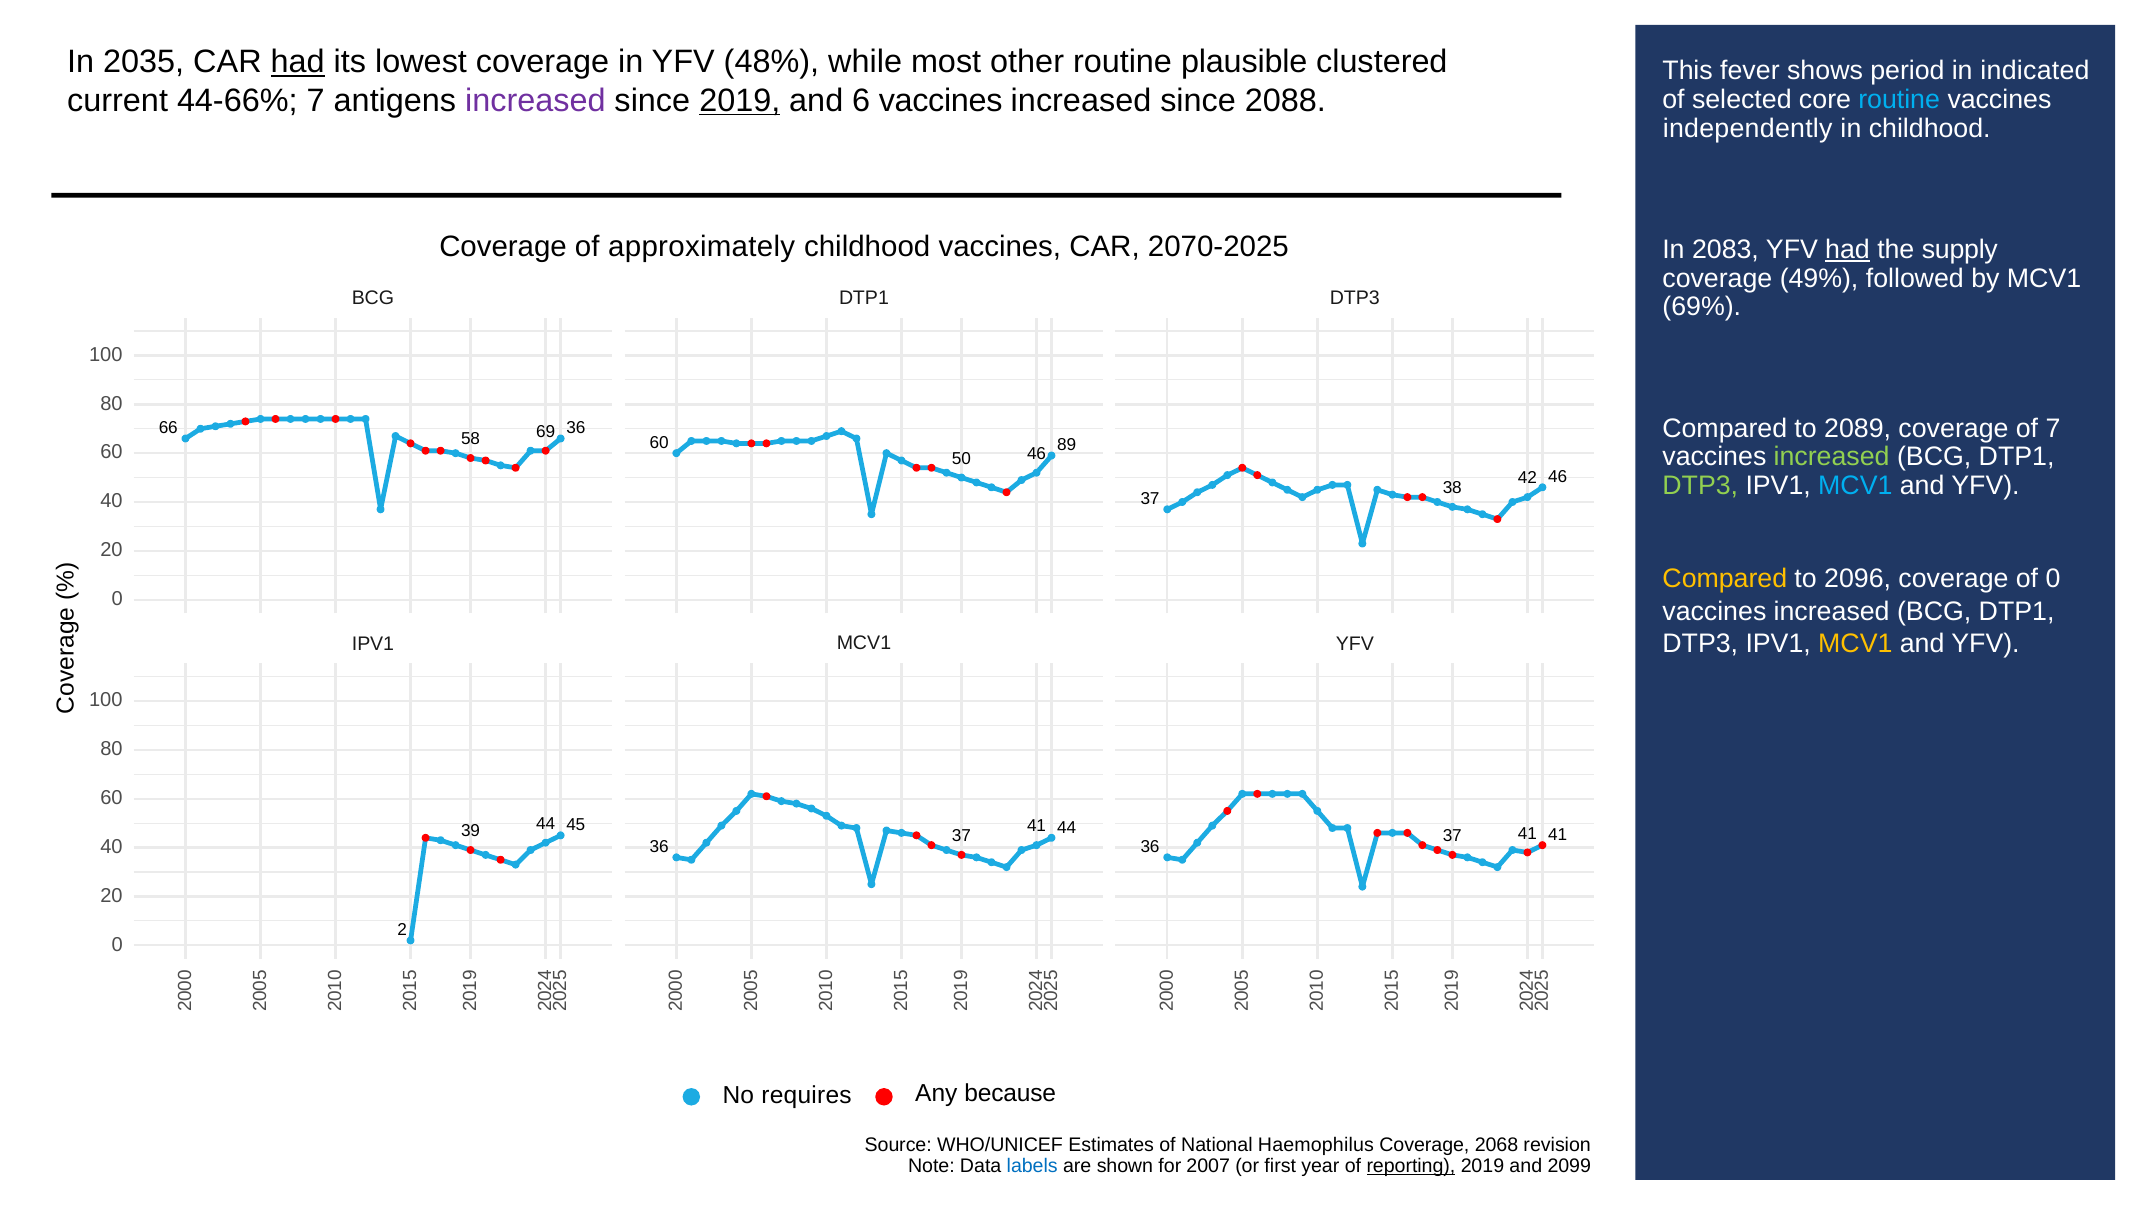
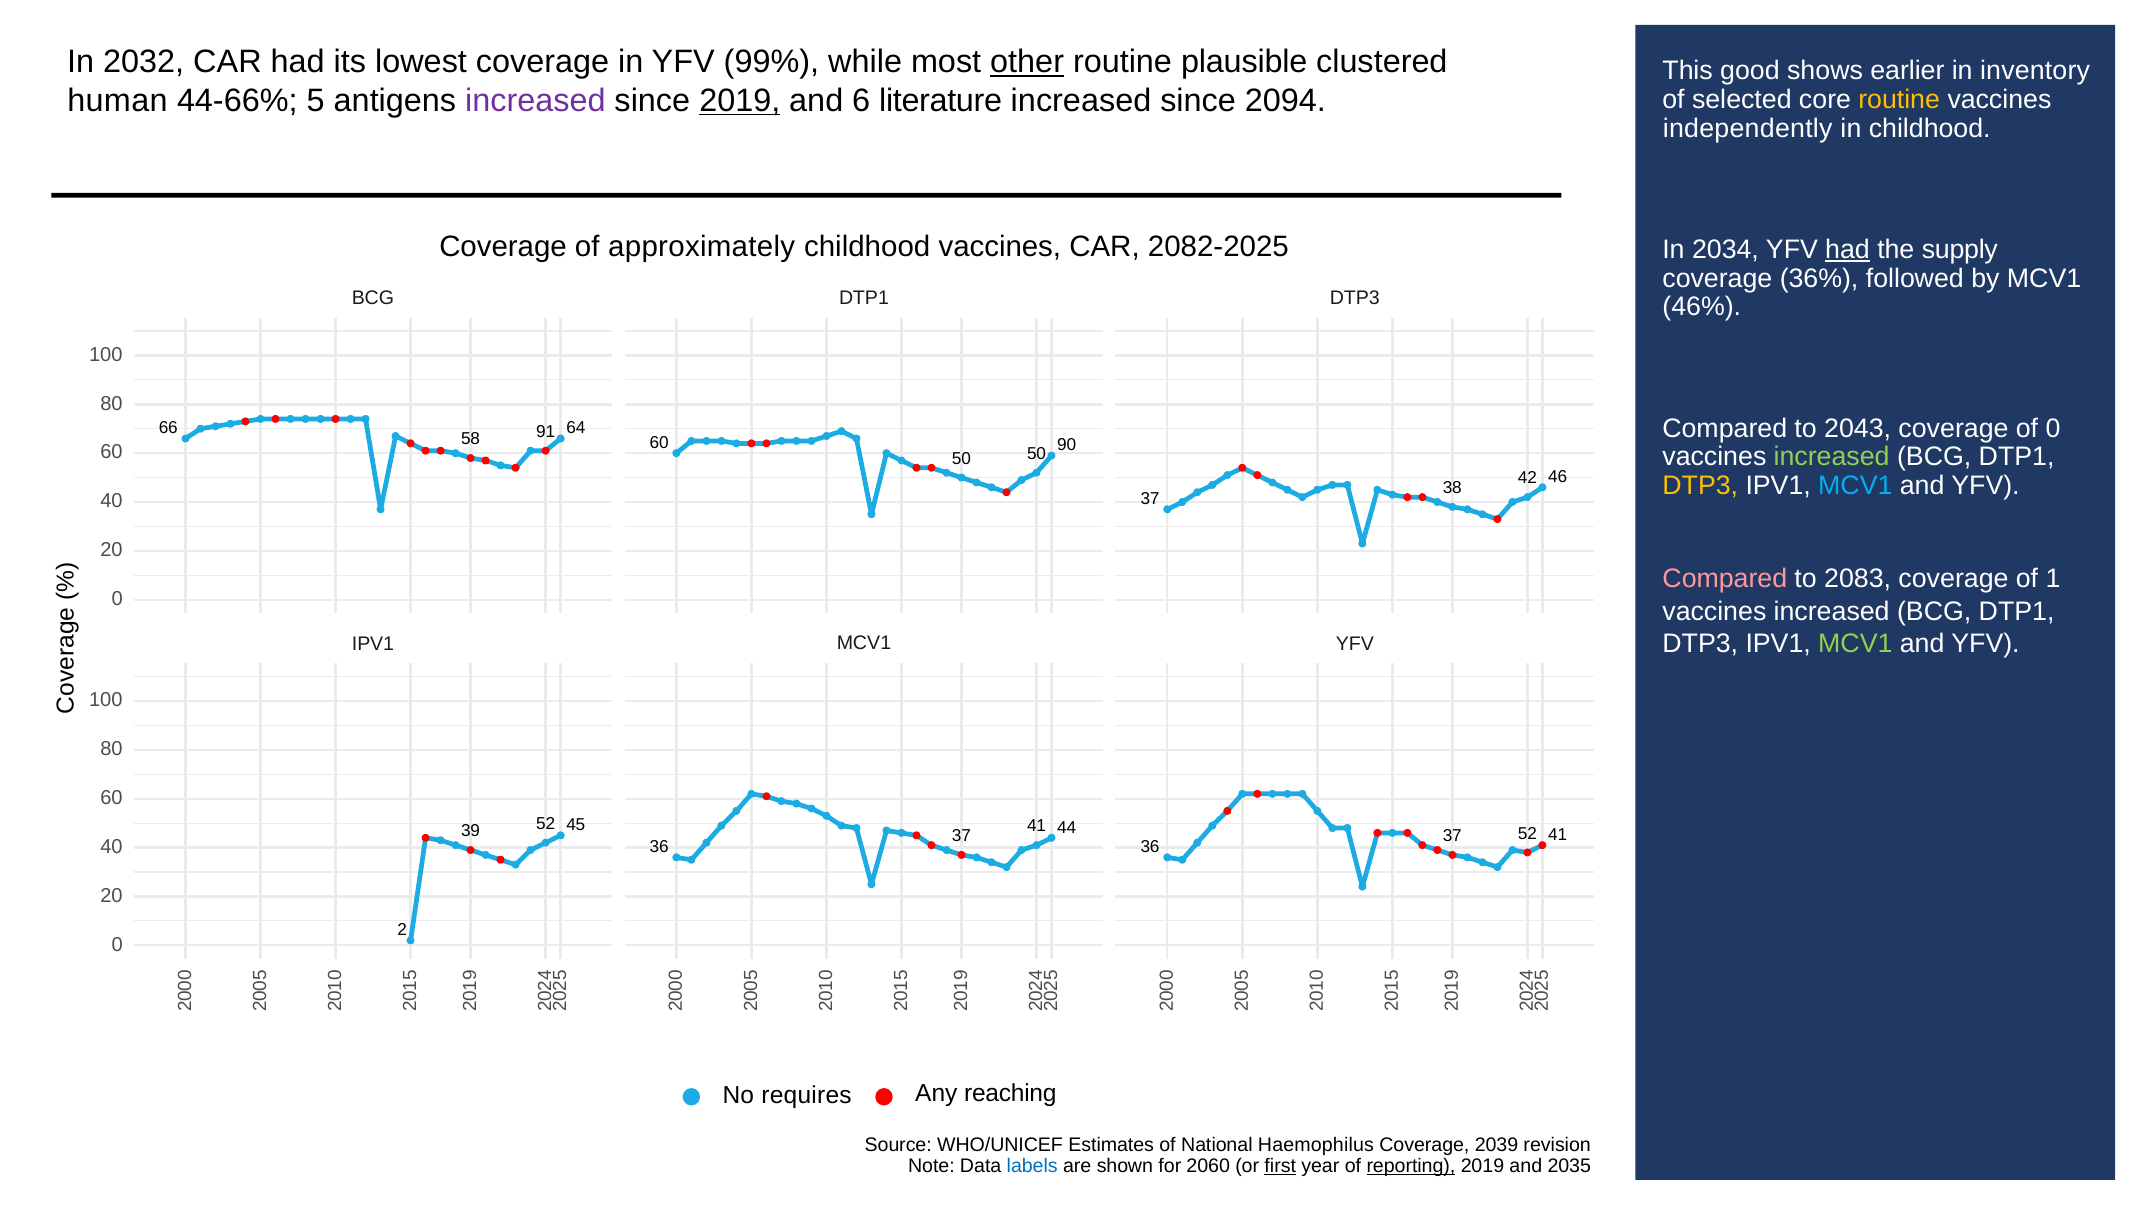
2035: 2035 -> 2032 (144, 62)
had underline: present -> none (298, 62)
48%: 48% -> 99% (771, 62)
other underline: none -> present (1027, 62)
fever: fever -> good (1750, 70)
period: period -> earlier (1907, 70)
indicated: indicated -> inventory (2035, 70)
current: current -> human (117, 101)
44-66% 7: 7 -> 5 (316, 101)
6 vaccines: vaccines -> literature (941, 101)
2088: 2088 -> 2094 (1285, 101)
routine colour: light blue -> yellow (1899, 99)
2070-2025: 2070-2025 -> 2082-2025 (1218, 247)
2083: 2083 -> 2034 (1725, 249)
49%: 49% -> 36% (1819, 278)
69%: 69% -> 46% (1702, 307)
2089: 2089 -> 2043 (1858, 428)
of 7: 7 -> 0 (2053, 428)
66 36: 36 -> 64 (576, 428)
69: 69 -> 91 (546, 432)
89: 89 -> 90 (1067, 445)
50 46: 46 -> 50 (1037, 454)
DTP3 colour: light green -> yellow (1700, 486)
Compared colour: yellow -> pink (1725, 579)
2096: 2096 -> 2083 (1858, 579)
of 0: 0 -> 1 (2053, 579)
MCV1 colour: yellow -> light green (1855, 643)
39 44: 44 -> 52 (546, 824)
41: 41 -> 52 (1527, 833)
because: because -> reaching (1010, 1093)
2068: 2068 -> 2039 (1497, 1145)
2007: 2007 -> 2060 (1208, 1166)
first underline: none -> present (1280, 1166)
2099: 2099 -> 2035 (1569, 1166)
